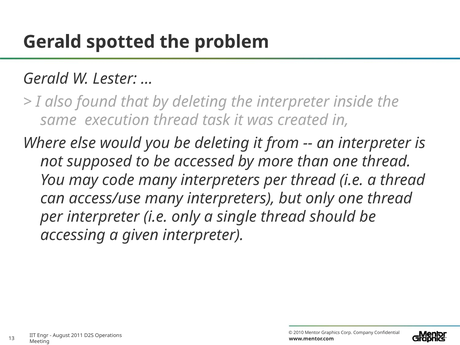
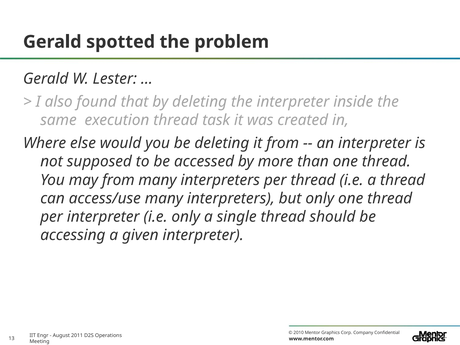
may code: code -> from (118, 180)
